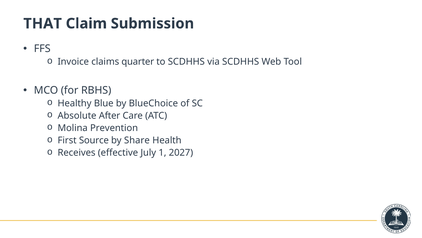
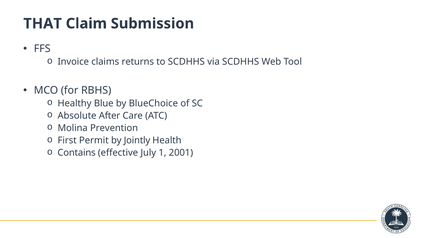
quarter: quarter -> returns (138, 62)
Source: Source -> Permit (94, 140)
Share: Share -> Jointly (137, 140)
Receives: Receives -> Contains (77, 152)
2027: 2027 -> 2001 (181, 152)
